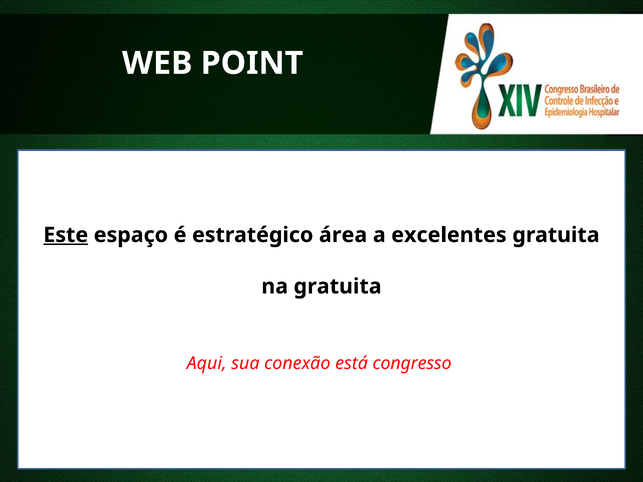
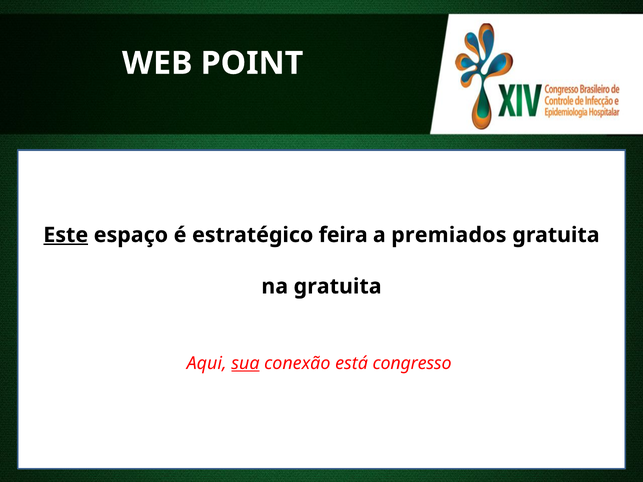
área: área -> feira (343, 235)
excelentes: excelentes -> premiados (449, 235)
sua underline: none -> present (245, 364)
